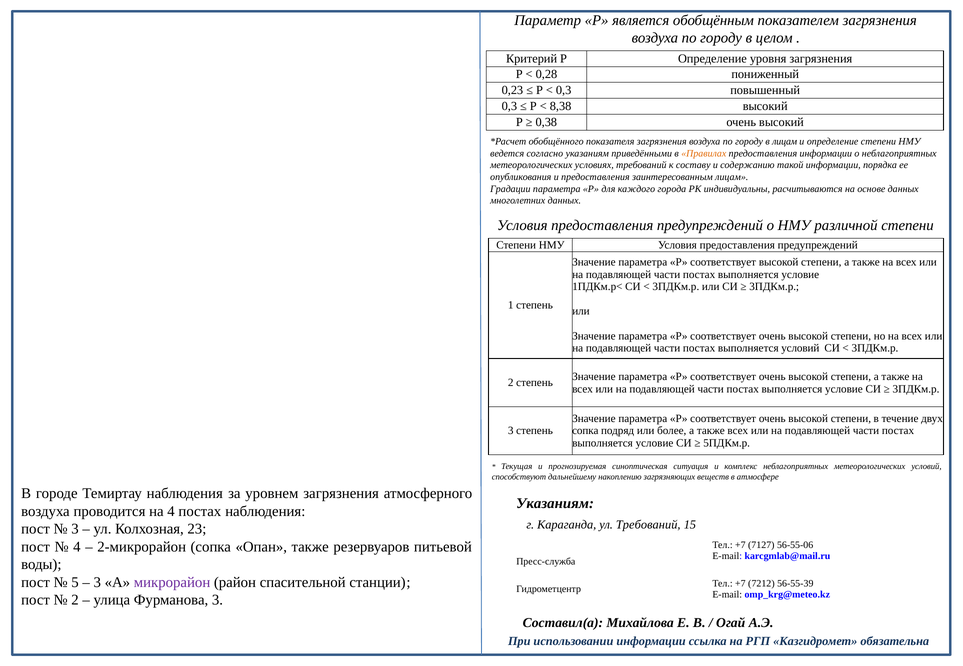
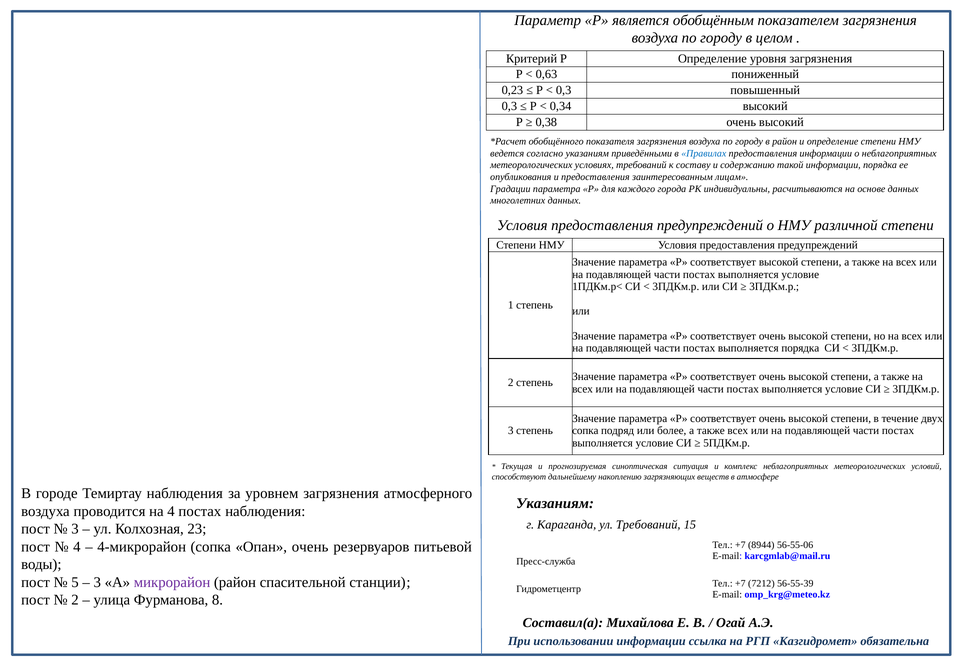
0,28: 0,28 -> 0,63 (546, 74)
8,38: 8,38 -> 0,34 (561, 106)
в лицам: лицам -> район (785, 142)
Правилах colour: orange -> blue (704, 154)
выполняется условий: условий -> порядка (800, 349)
2-микрорайон: 2-микрорайон -> 4-микрорайон (142, 547)
Опан также: также -> очень (310, 547)
7127: 7127 -> 8944 (761, 546)
Фурманова 3: 3 -> 8 (217, 601)
